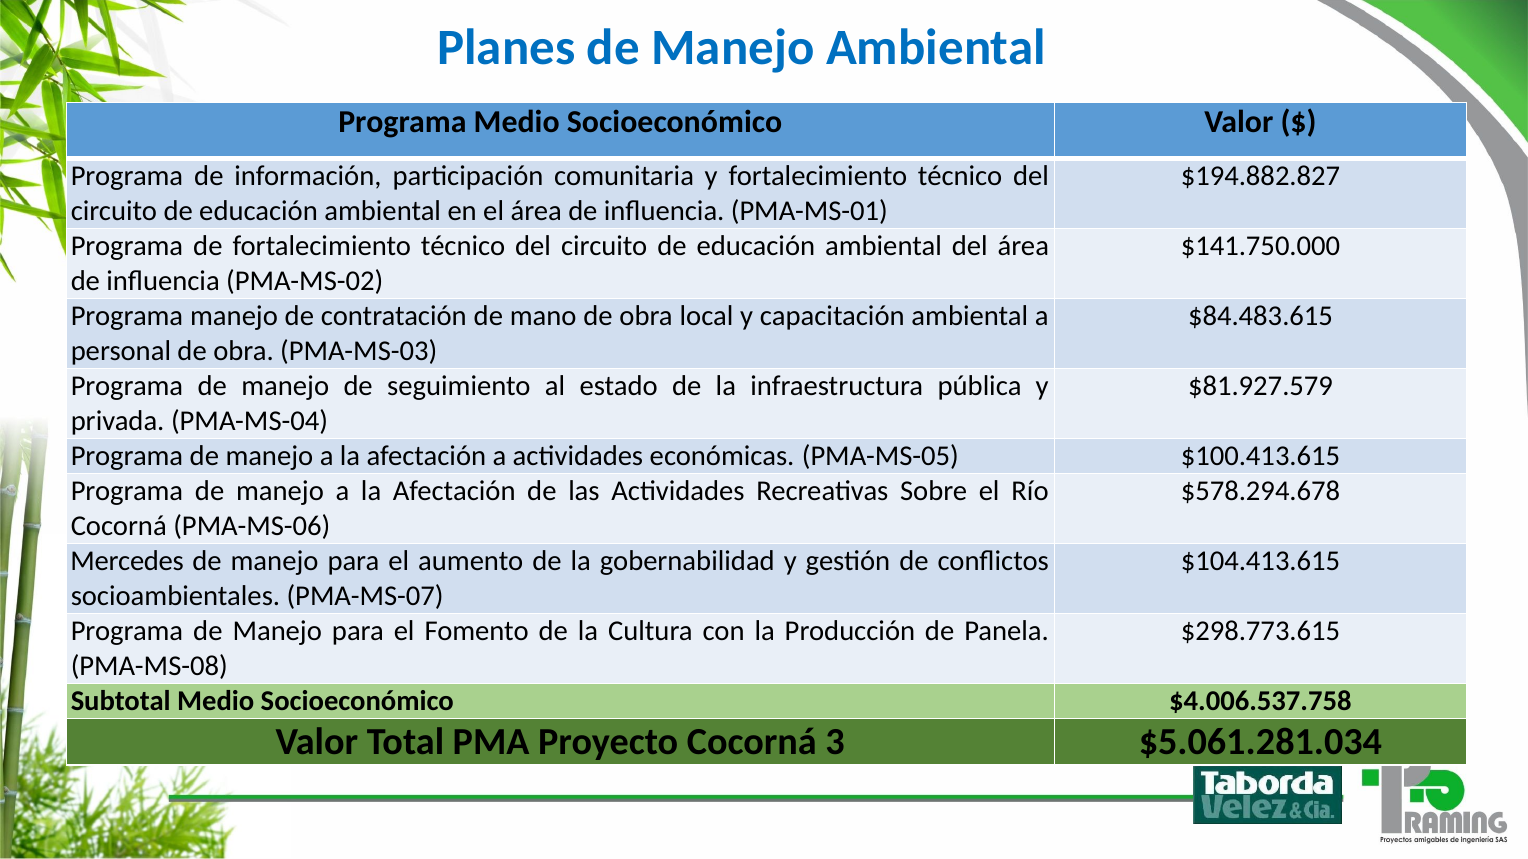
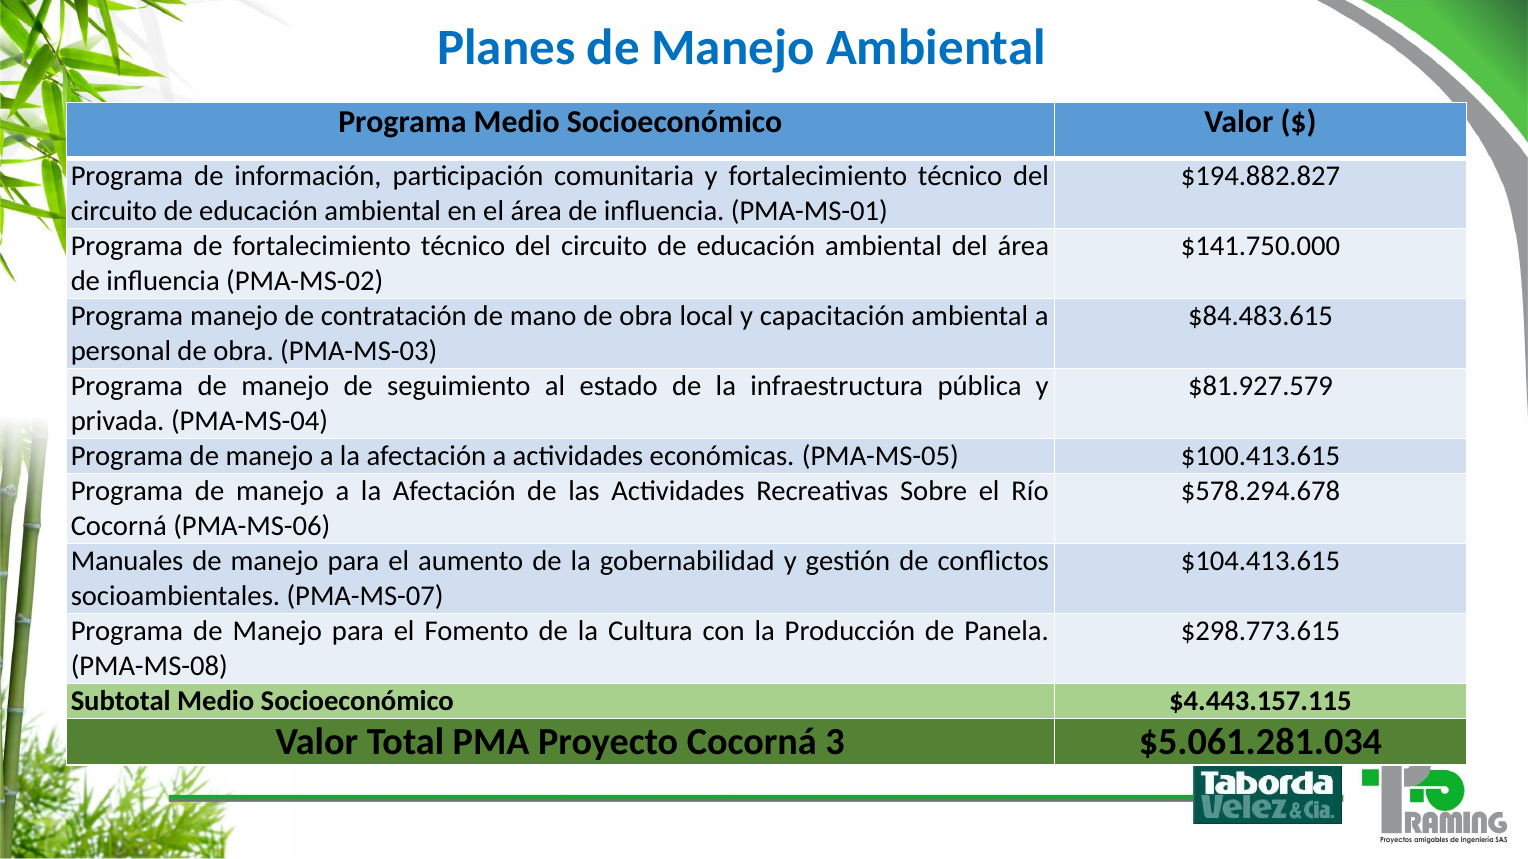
Mercedes: Mercedes -> Manuales (127, 562)
$4.006.537.758: $4.006.537.758 -> $4.443.157.115 (1260, 702)
